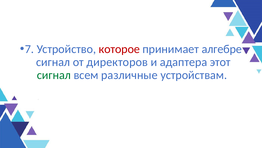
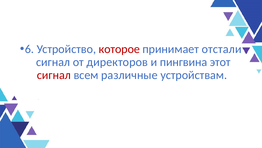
7: 7 -> 6 (29, 49)
алгебре: алгебре -> отстали (222, 49)
адаптера: адаптера -> пингвина (184, 62)
сигнал colour: green -> red (54, 75)
